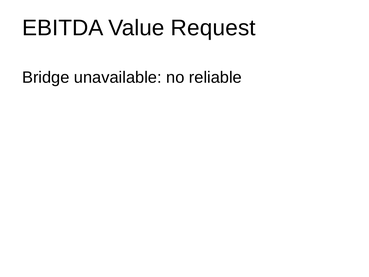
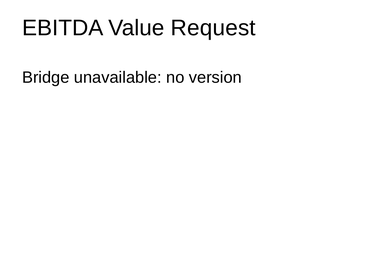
reliable: reliable -> version (215, 77)
